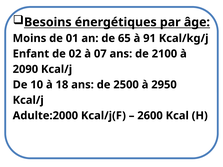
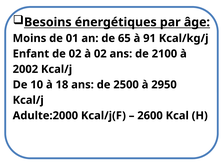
à 07: 07 -> 02 (100, 54)
2090: 2090 -> 2002 (25, 69)
